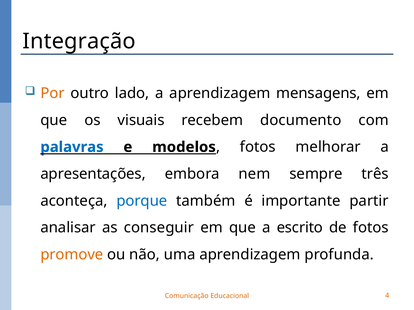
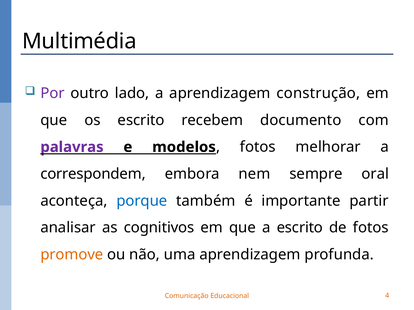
Integração: Integração -> Multimédia (79, 42)
Por colour: orange -> purple (52, 93)
mensagens: mensagens -> construção (318, 93)
os visuais: visuais -> escrito (141, 120)
palavras colour: blue -> purple (72, 147)
apresentações: apresentações -> correspondem (93, 174)
três: três -> oral (375, 174)
conseguir: conseguir -> cognitivos (159, 228)
